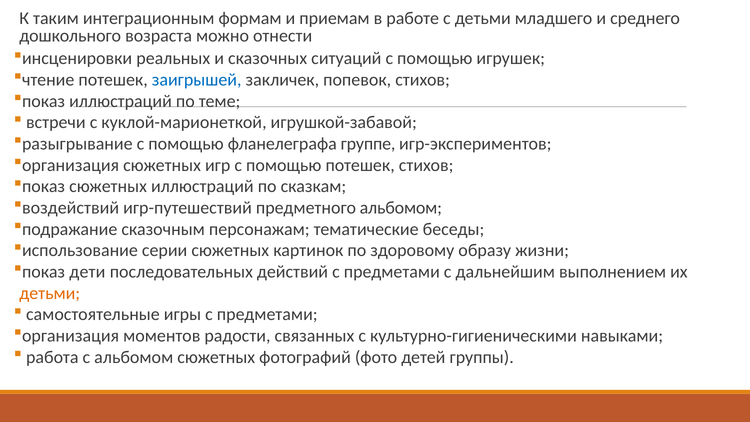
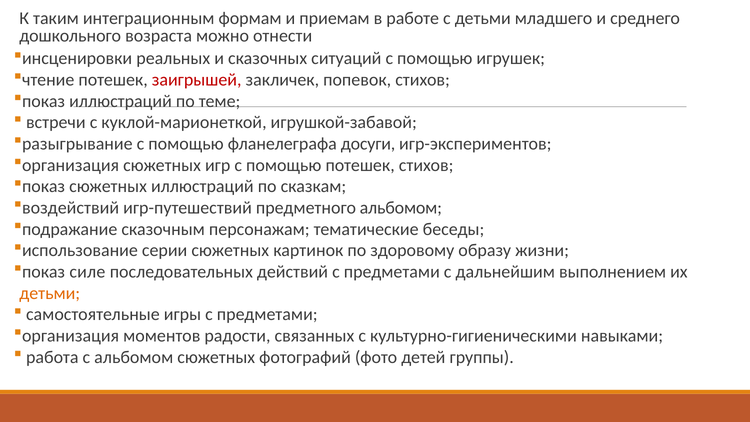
заигрышей colour: blue -> red (197, 80)
группе: группе -> досуги (368, 144)
дети: дети -> силе (87, 272)
